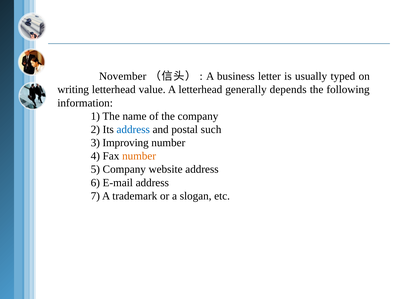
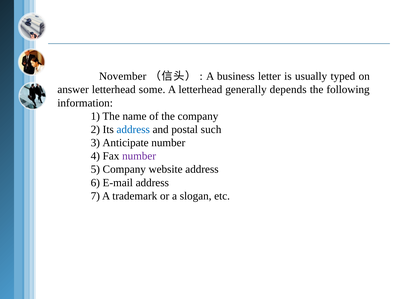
writing: writing -> answer (73, 90)
value: value -> some (152, 90)
Improving: Improving -> Anticipate (126, 143)
number colour: orange -> purple (139, 156)
